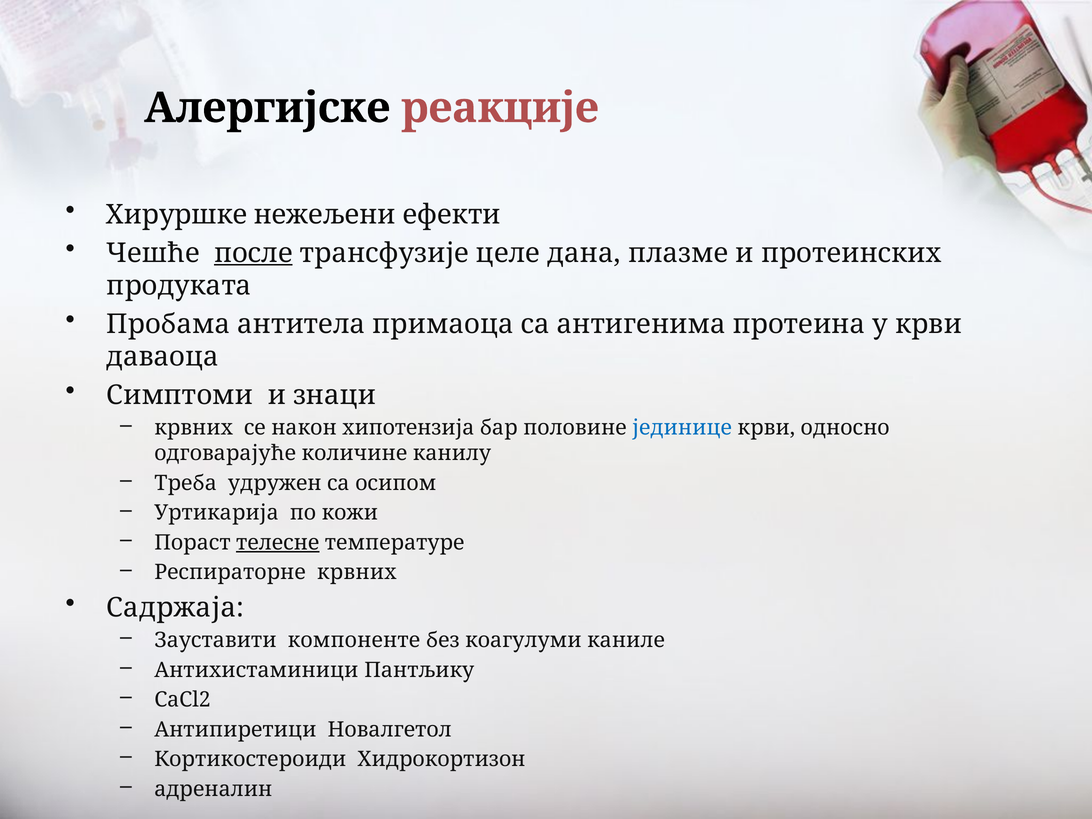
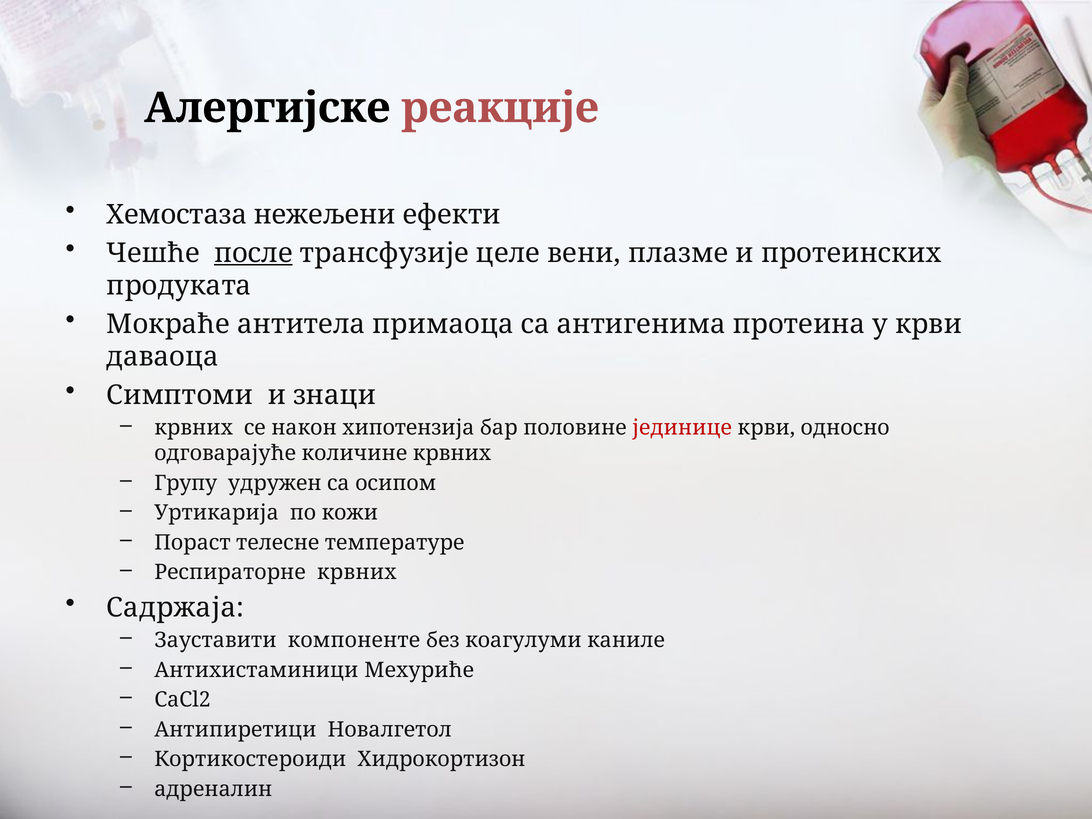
Хируршке: Хируршке -> Хемостаза (177, 215)
дана: дана -> вени (584, 253)
Пробама: Пробама -> Мокраће (168, 324)
јединице colour: blue -> red (682, 428)
количине канилу: канилу -> крвних (452, 453)
Треба: Треба -> Групу (186, 483)
телесне underline: present -> none (278, 543)
Пантљику: Пантљику -> Мехуриће (419, 670)
